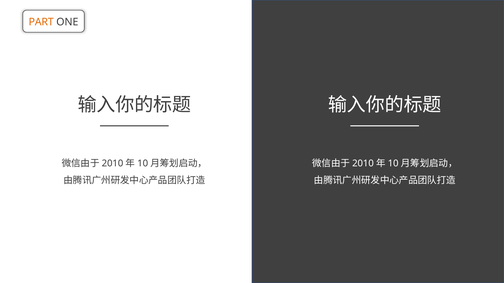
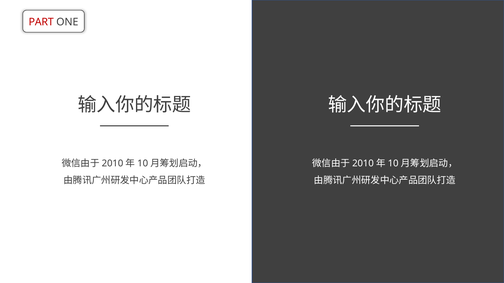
PART colour: orange -> red (41, 22)
